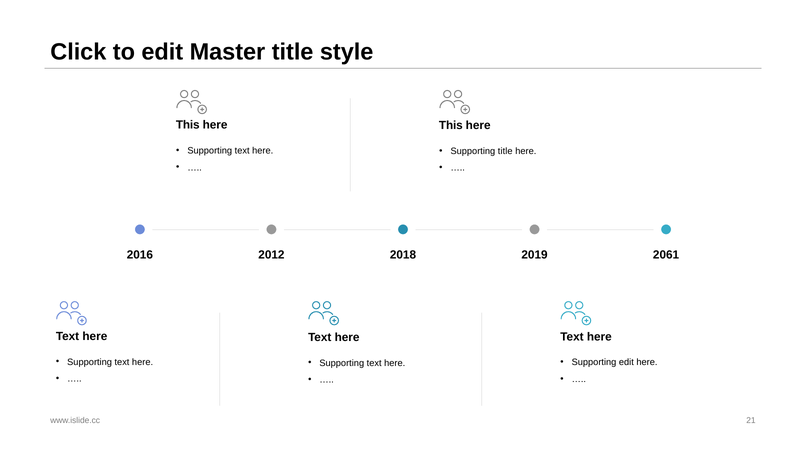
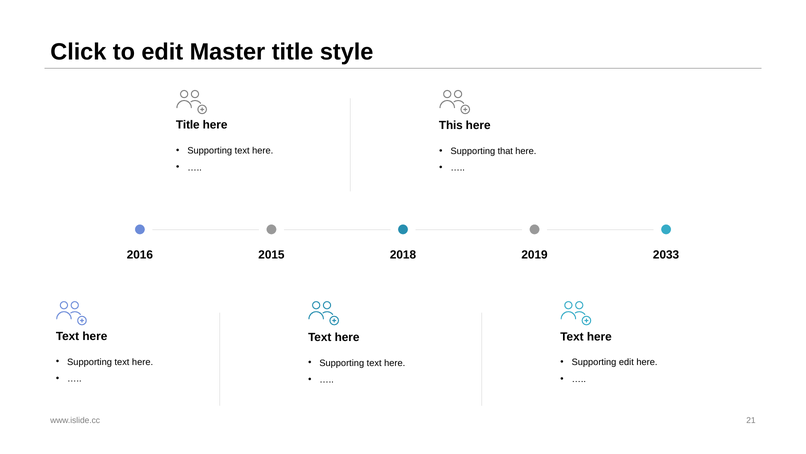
This: This -> Title (188, 125)
Supporting title: title -> that (505, 151)
2012: 2012 -> 2015 (271, 255)
2061: 2061 -> 2033 (666, 255)
